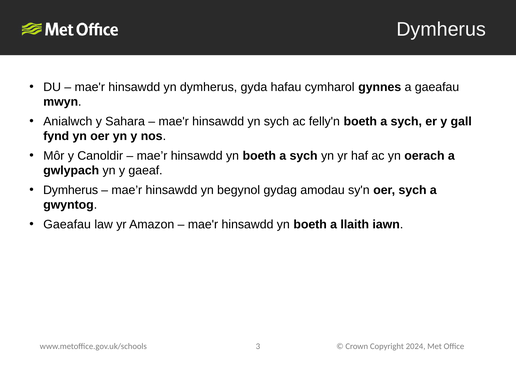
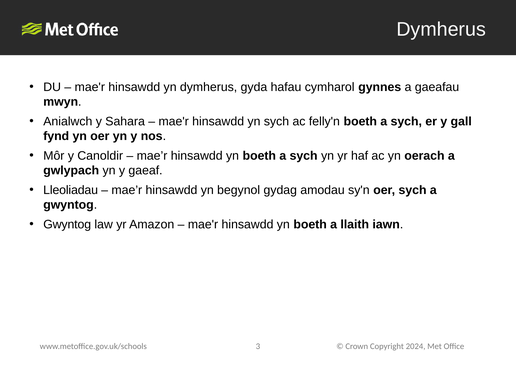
Dymherus: Dymherus -> Lleoliadau (71, 190)
Gaeafau: Gaeafau -> Gwyntog (67, 224)
